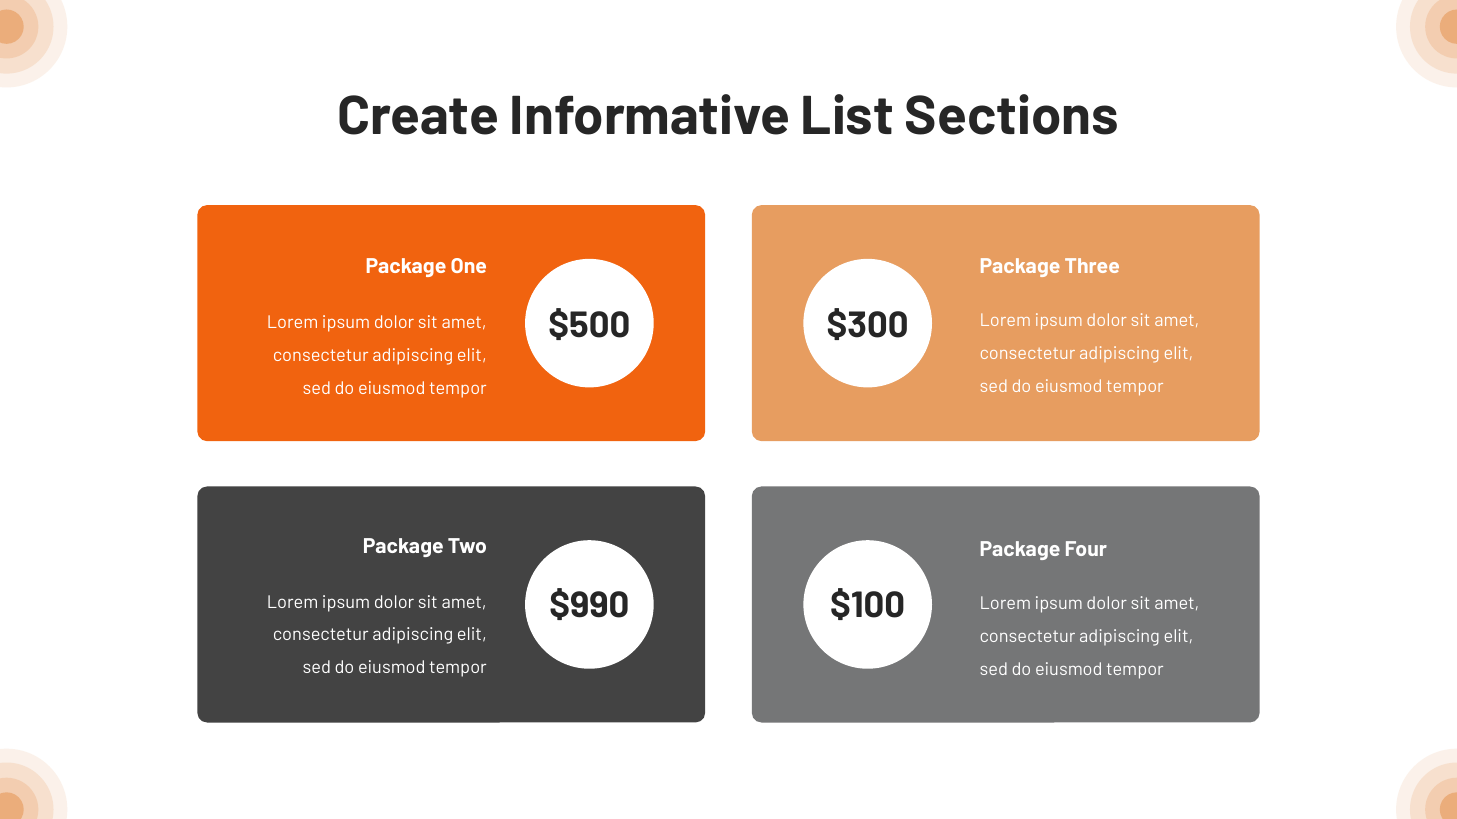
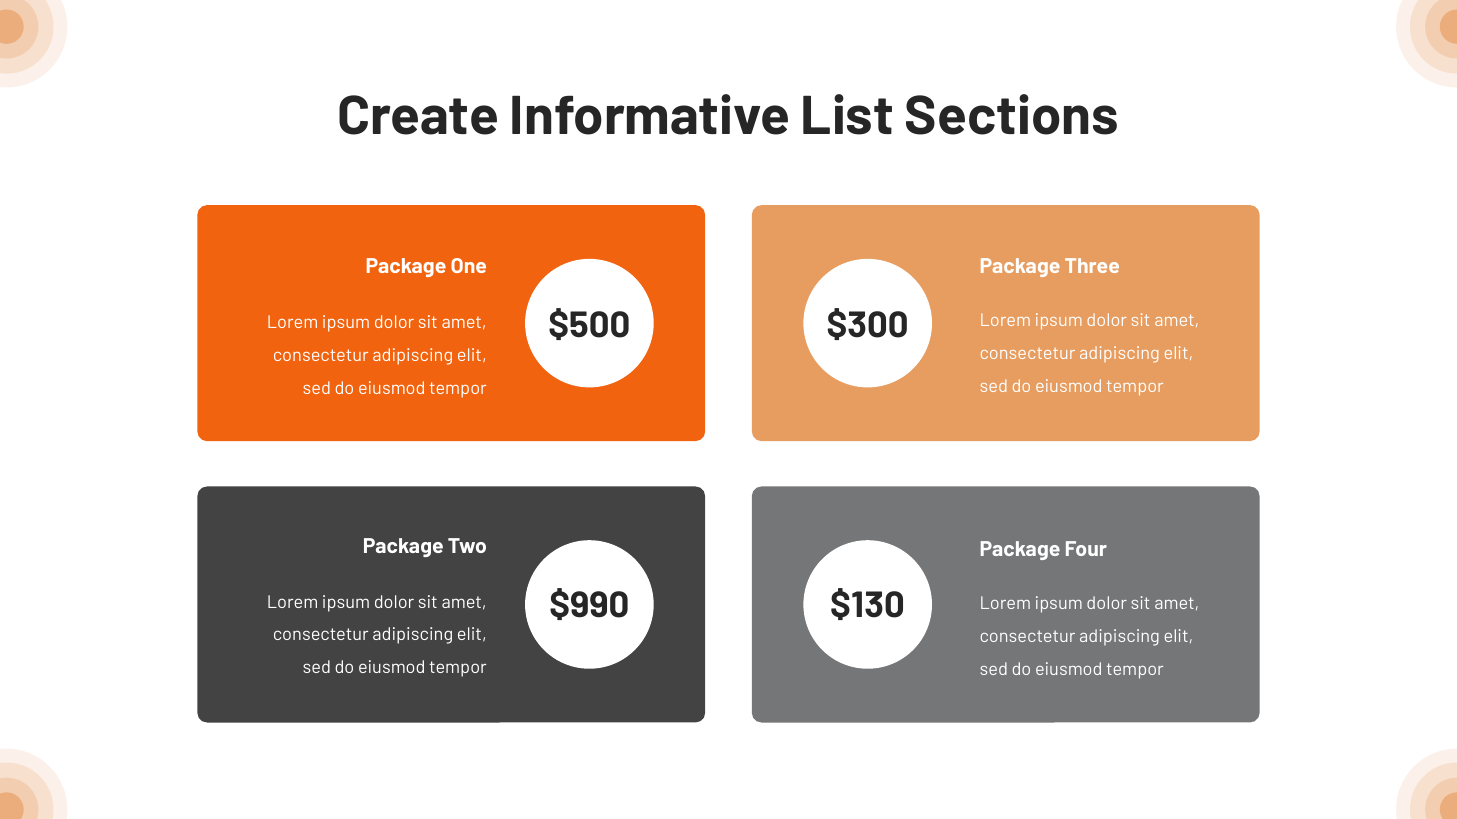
$100: $100 -> $130 (868, 606)
